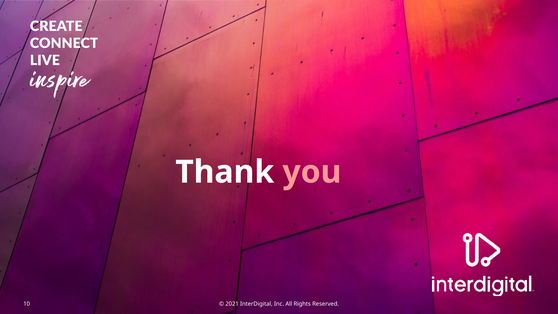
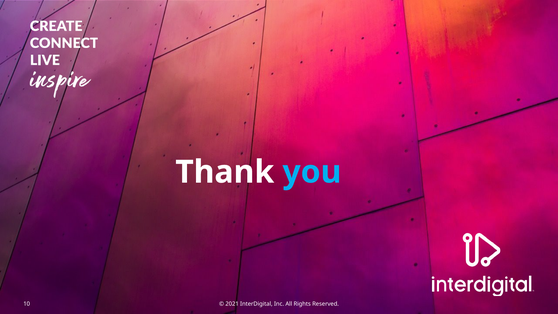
you colour: pink -> light blue (312, 172)
